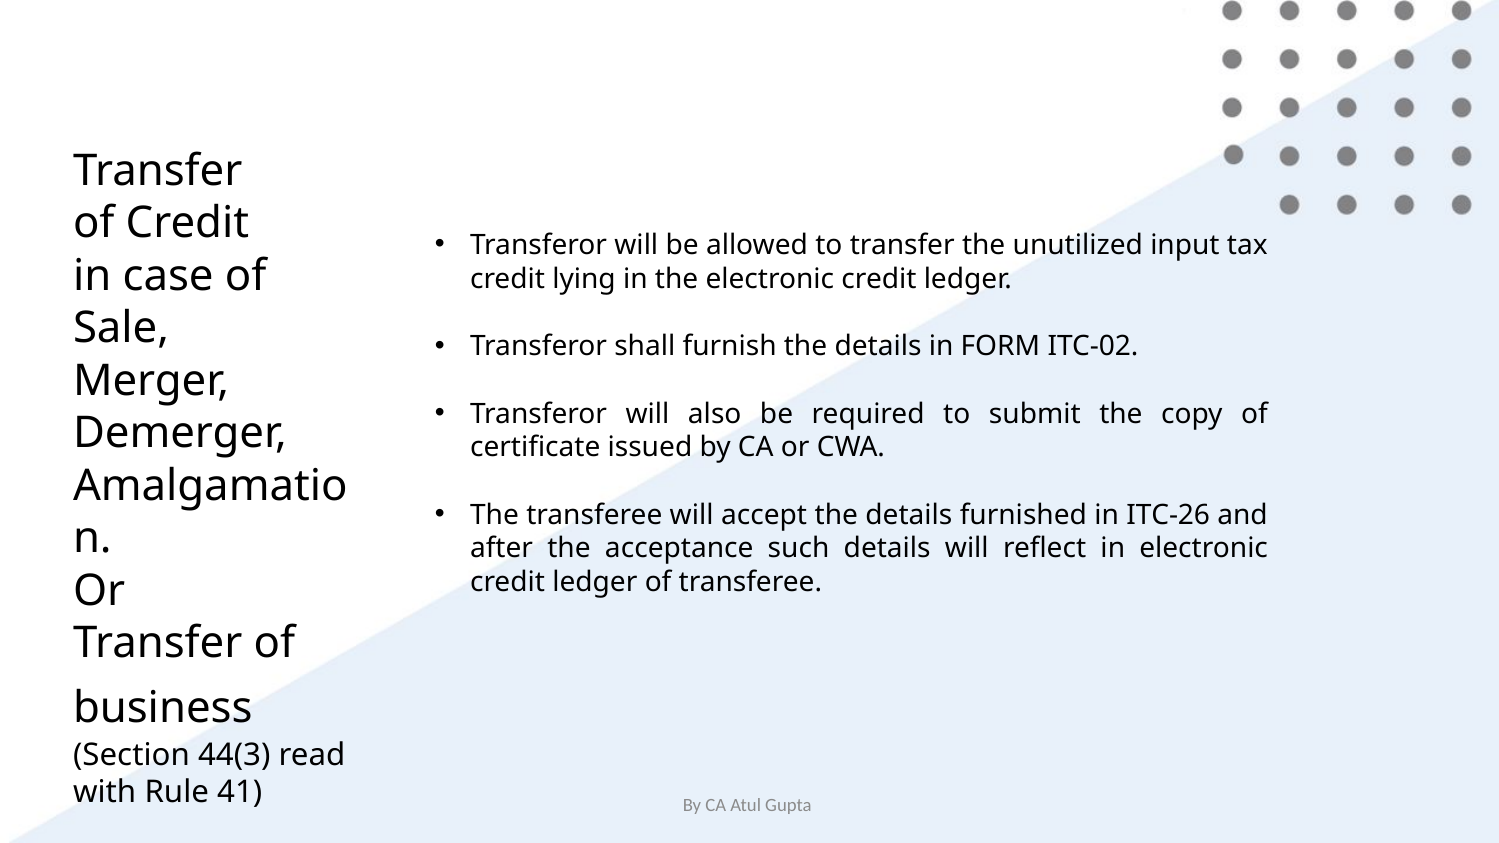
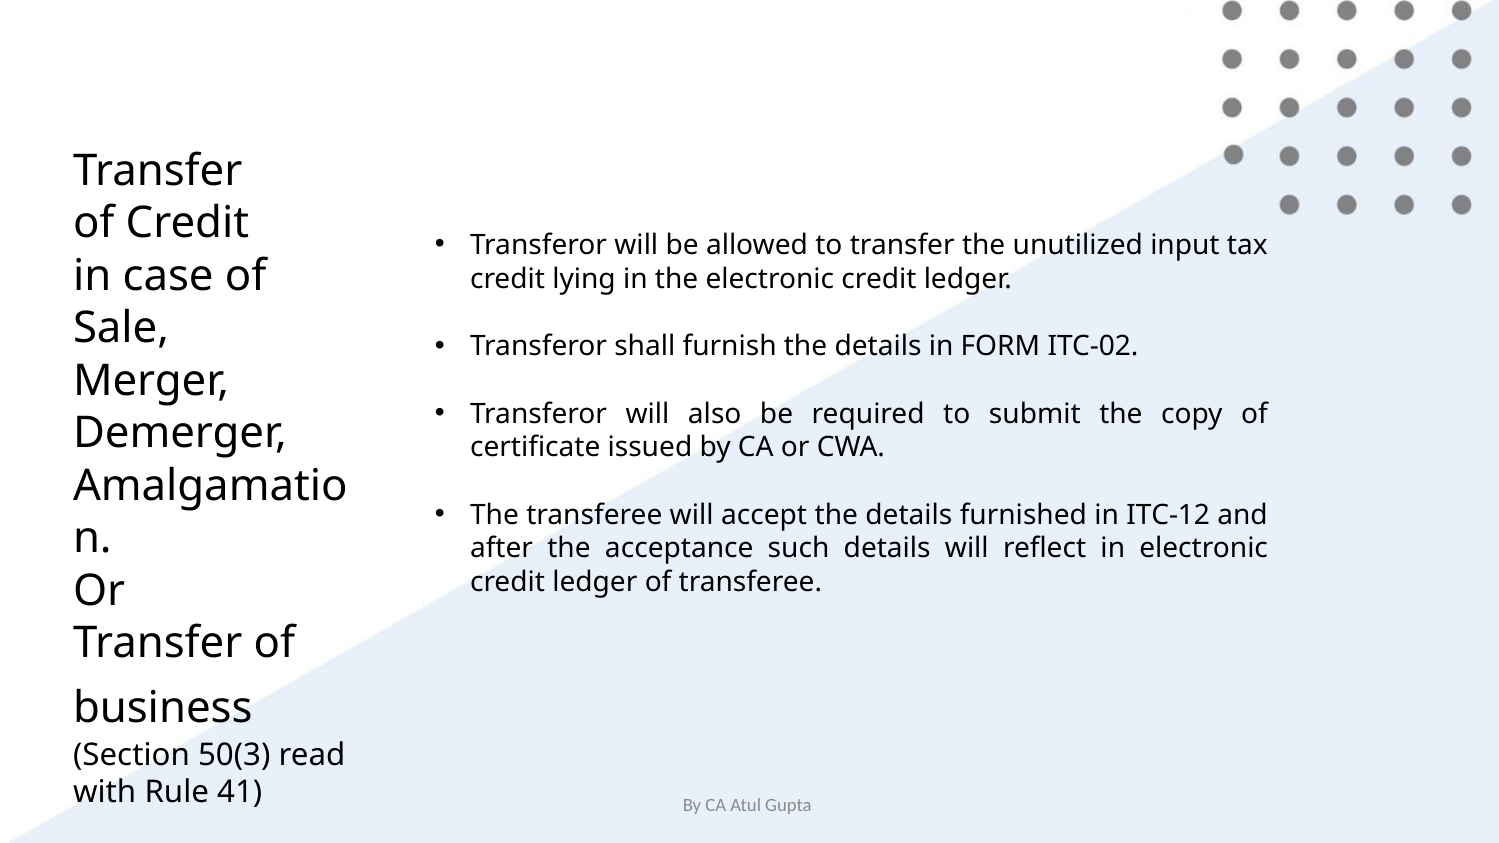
ITC-26: ITC-26 -> ITC-12 (1168, 515)
44(3: 44(3 -> 50(3 (234, 755)
